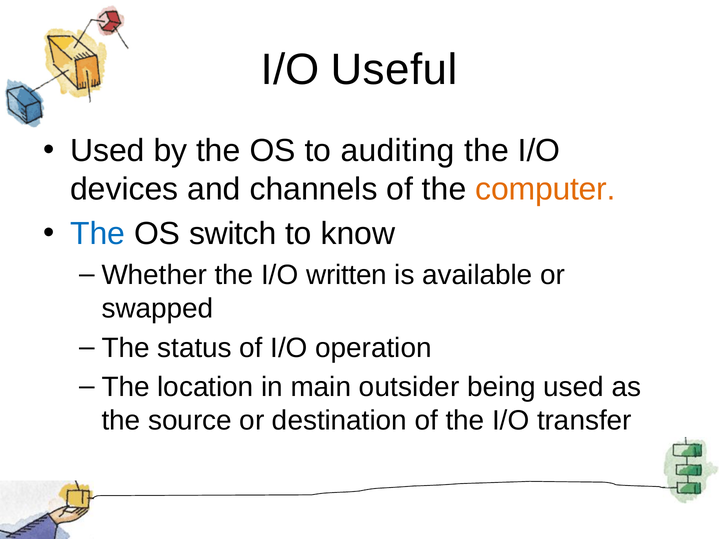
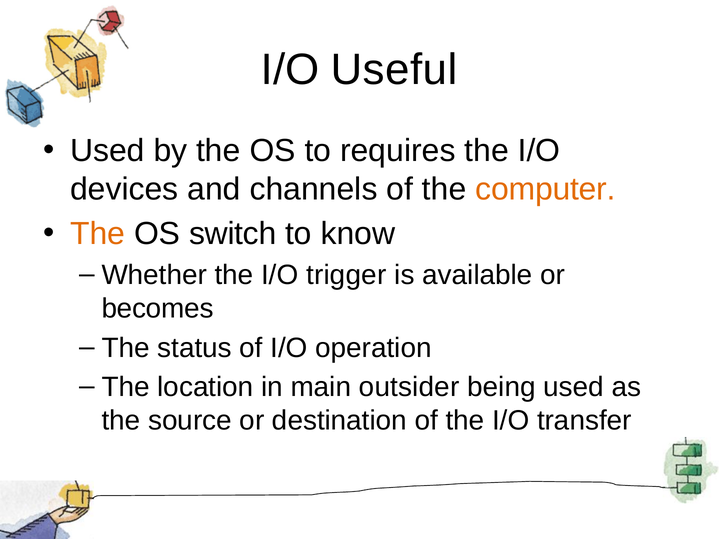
auditing: auditing -> requires (398, 151)
The colour: blue -> orange (98, 234)
written: written -> trigger (346, 275)
swapped: swapped -> becomes (158, 309)
